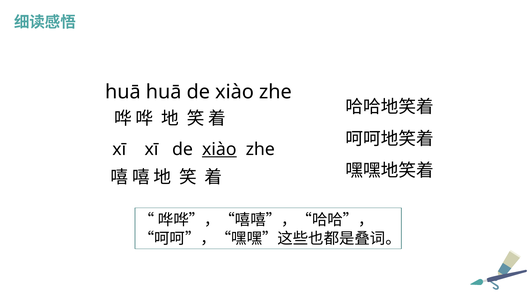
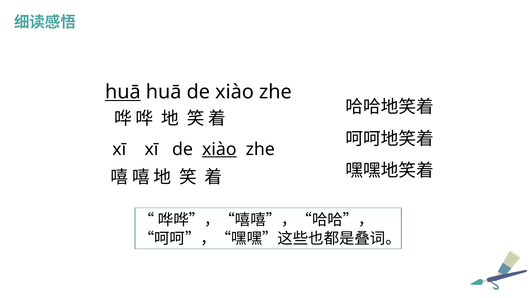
huā underline: none -> present (123, 92)
